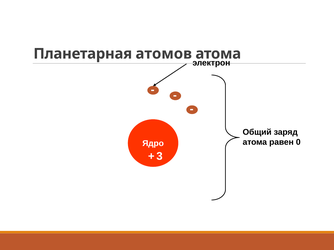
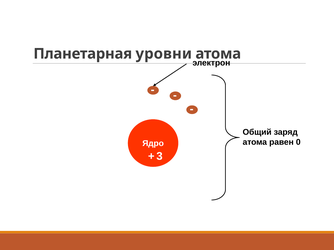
атомов: атомов -> уровни (164, 54)
